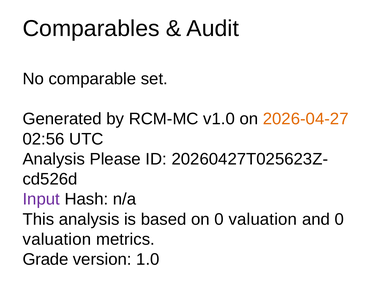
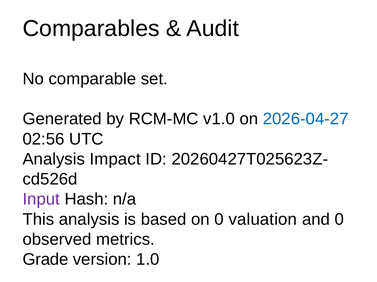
2026-04-27 colour: orange -> blue (306, 119)
Please: Please -> Impact (115, 160)
valuation: valuation -> observed (57, 240)
